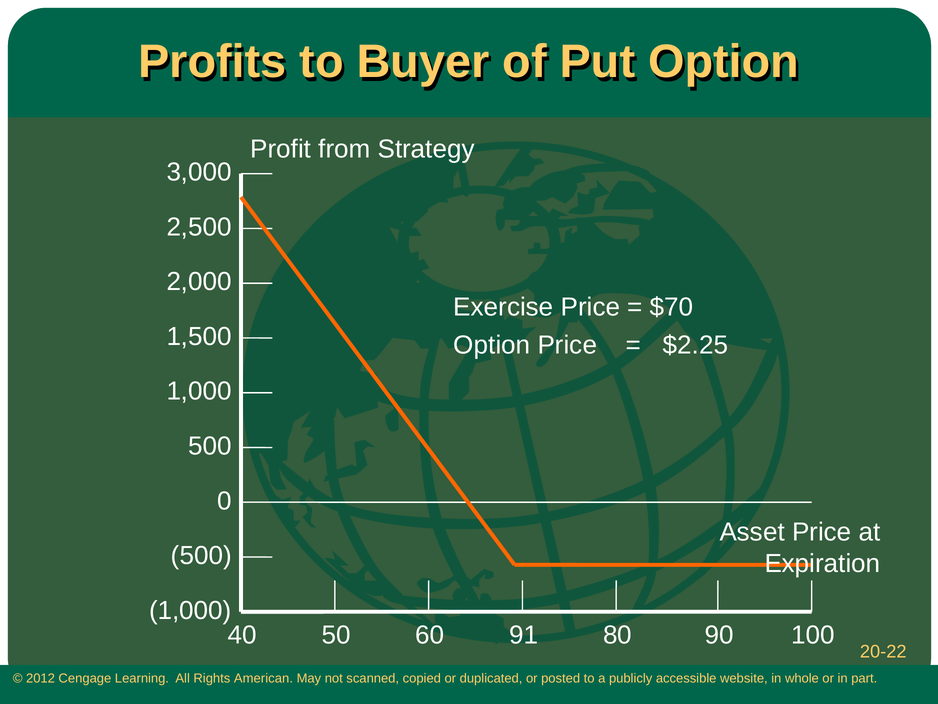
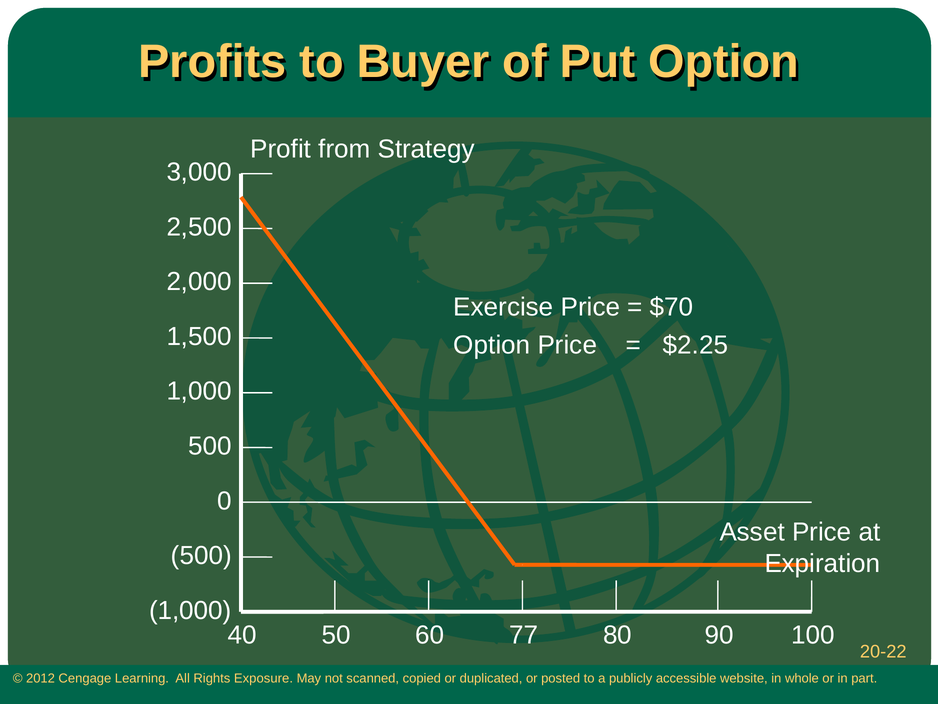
91: 91 -> 77 (524, 635)
American: American -> Exposure (263, 678)
